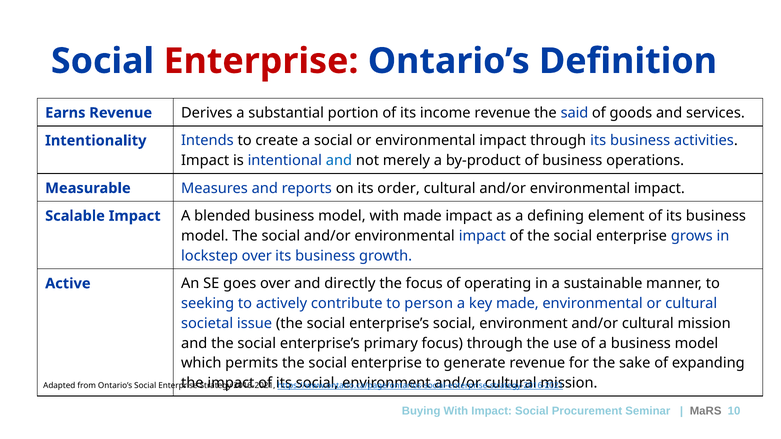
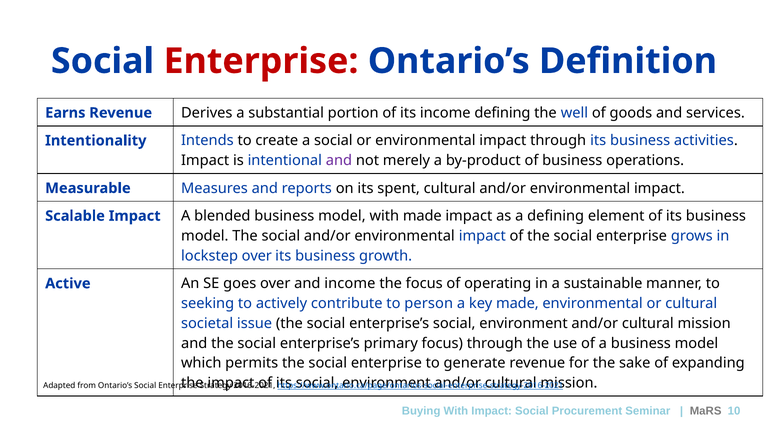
income revenue: revenue -> defining (502, 113)
said: said -> well (574, 113)
and colour: blue -> purple (339, 161)
order: order -> spent (399, 188)
and directly: directly -> income (350, 284)
